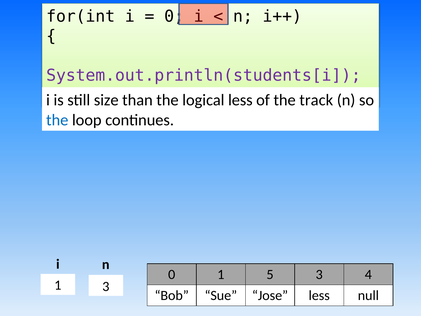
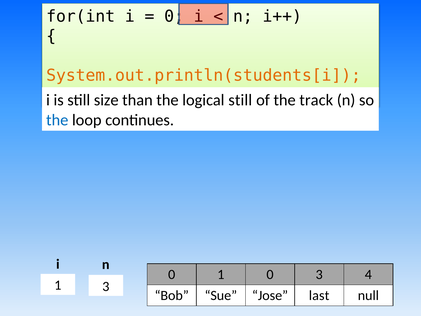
System.out.println(students[i colour: purple -> orange (204, 76)
logical less: less -> still (240, 100)
1 5: 5 -> 0 (270, 274)
Jose less: less -> last (319, 295)
